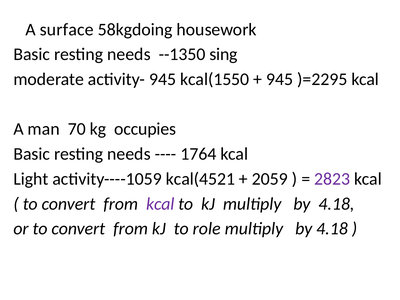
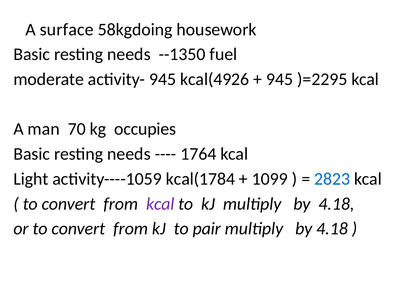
sing: sing -> fuel (223, 54)
kcal(1550: kcal(1550 -> kcal(4926 (215, 79)
kcal(4521: kcal(4521 -> kcal(1784 (200, 179)
2059: 2059 -> 1099 (270, 179)
2823 colour: purple -> blue (332, 179)
role: role -> pair (207, 229)
